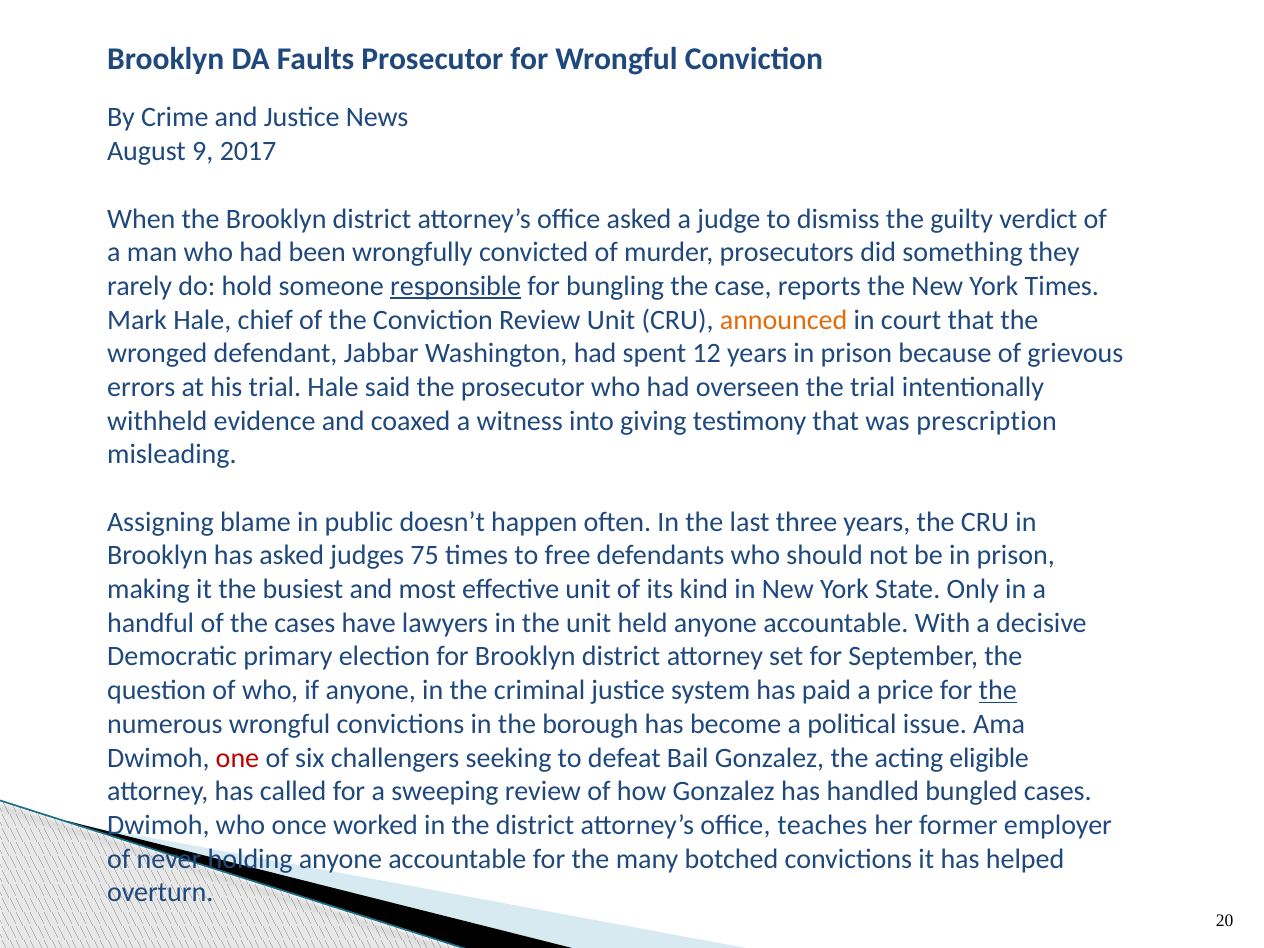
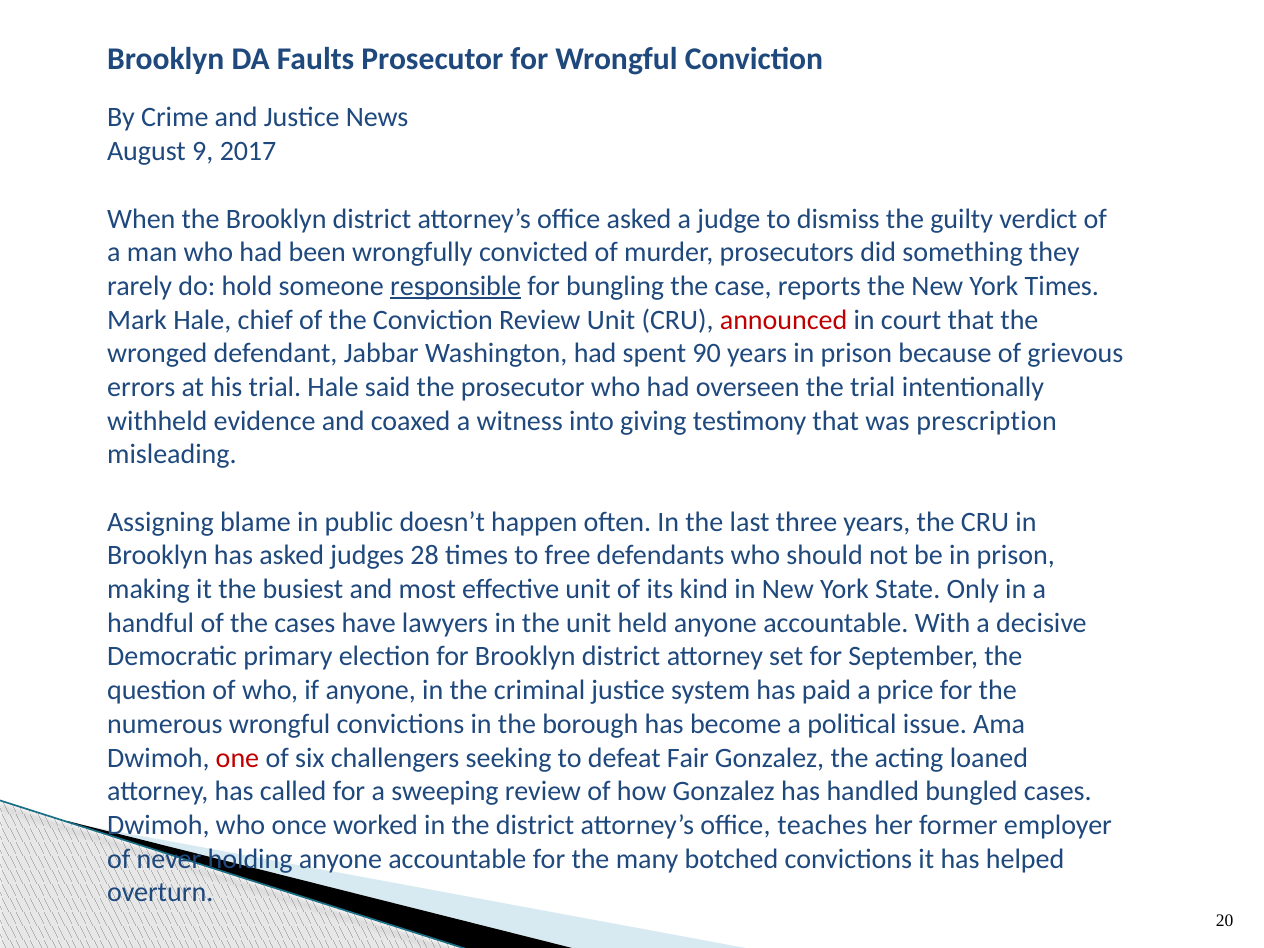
announced colour: orange -> red (784, 320)
12: 12 -> 90 (707, 354)
75: 75 -> 28 (425, 556)
the underline: present -> none (998, 690)
Bail: Bail -> Fair (688, 758)
eligible: eligible -> loaned (989, 758)
